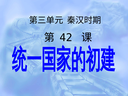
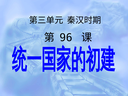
42: 42 -> 96 (66, 38)
